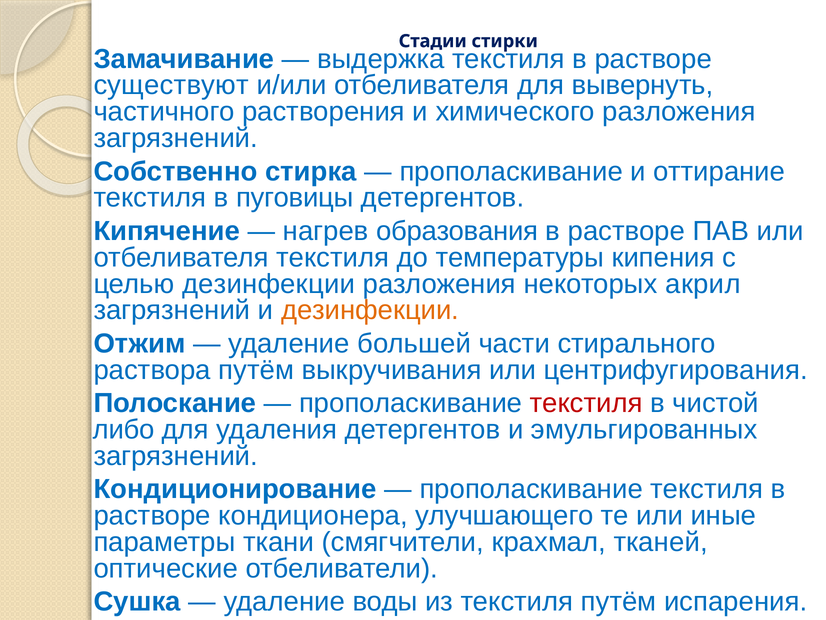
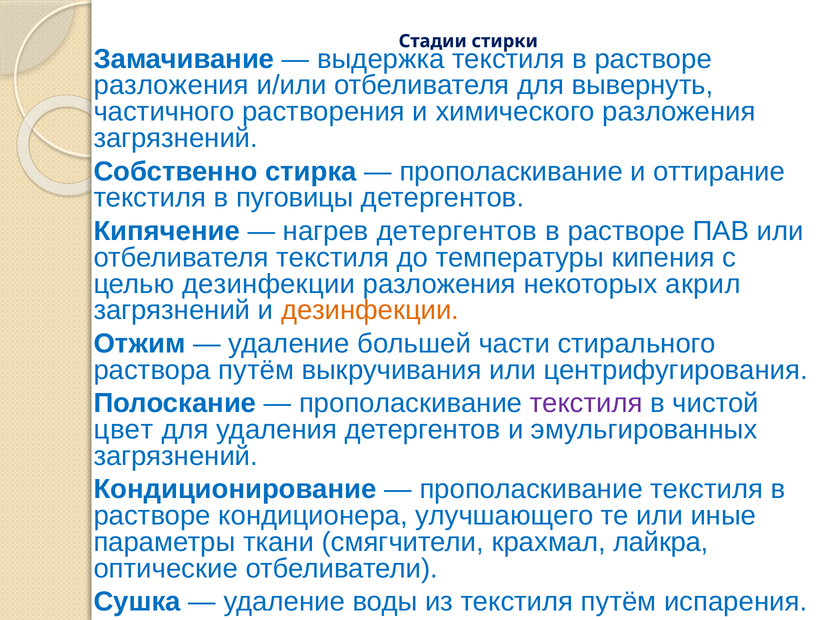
существуют: существуют -> разложения (171, 85)
нагрев образования: образования -> детергентов (457, 231)
текстиля colour: red -> purple (586, 403)
либо: либо -> цвет (124, 429)
тканей: тканей -> лайкра (661, 542)
